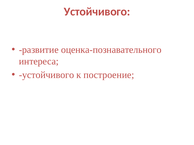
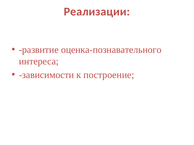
Устойчивого: Устойчивого -> Реализации (97, 12)
устойчивого: устойчивого -> зависимости (46, 75)
